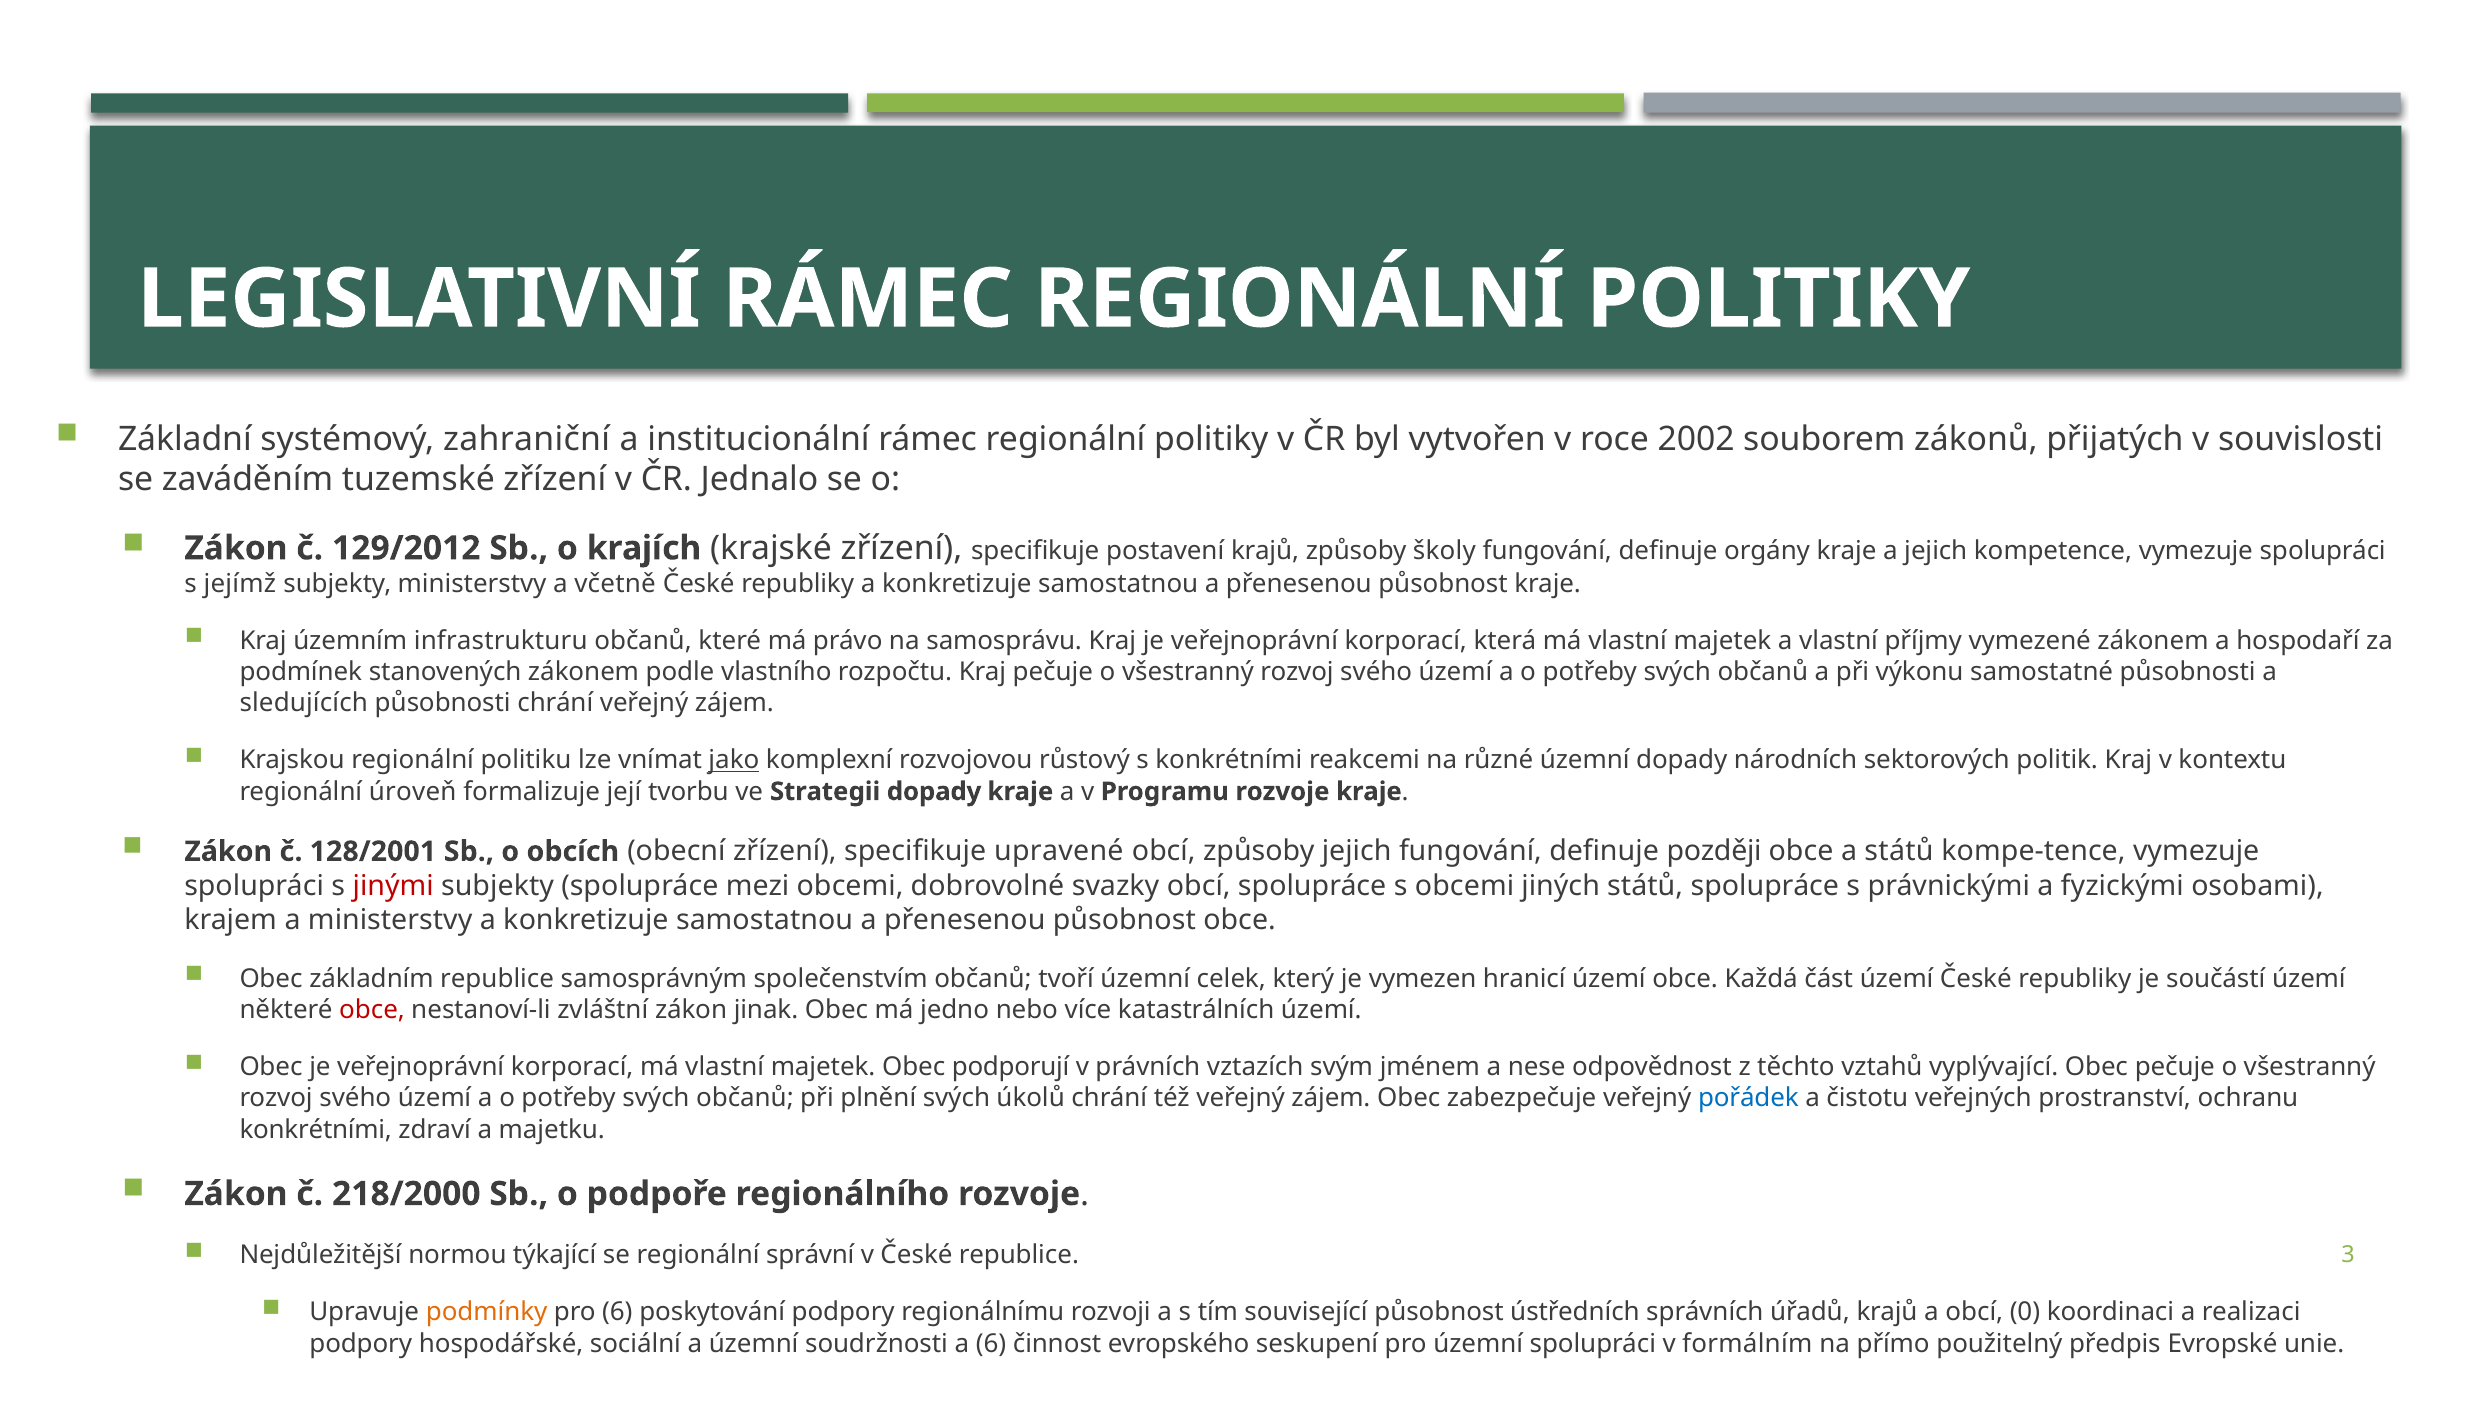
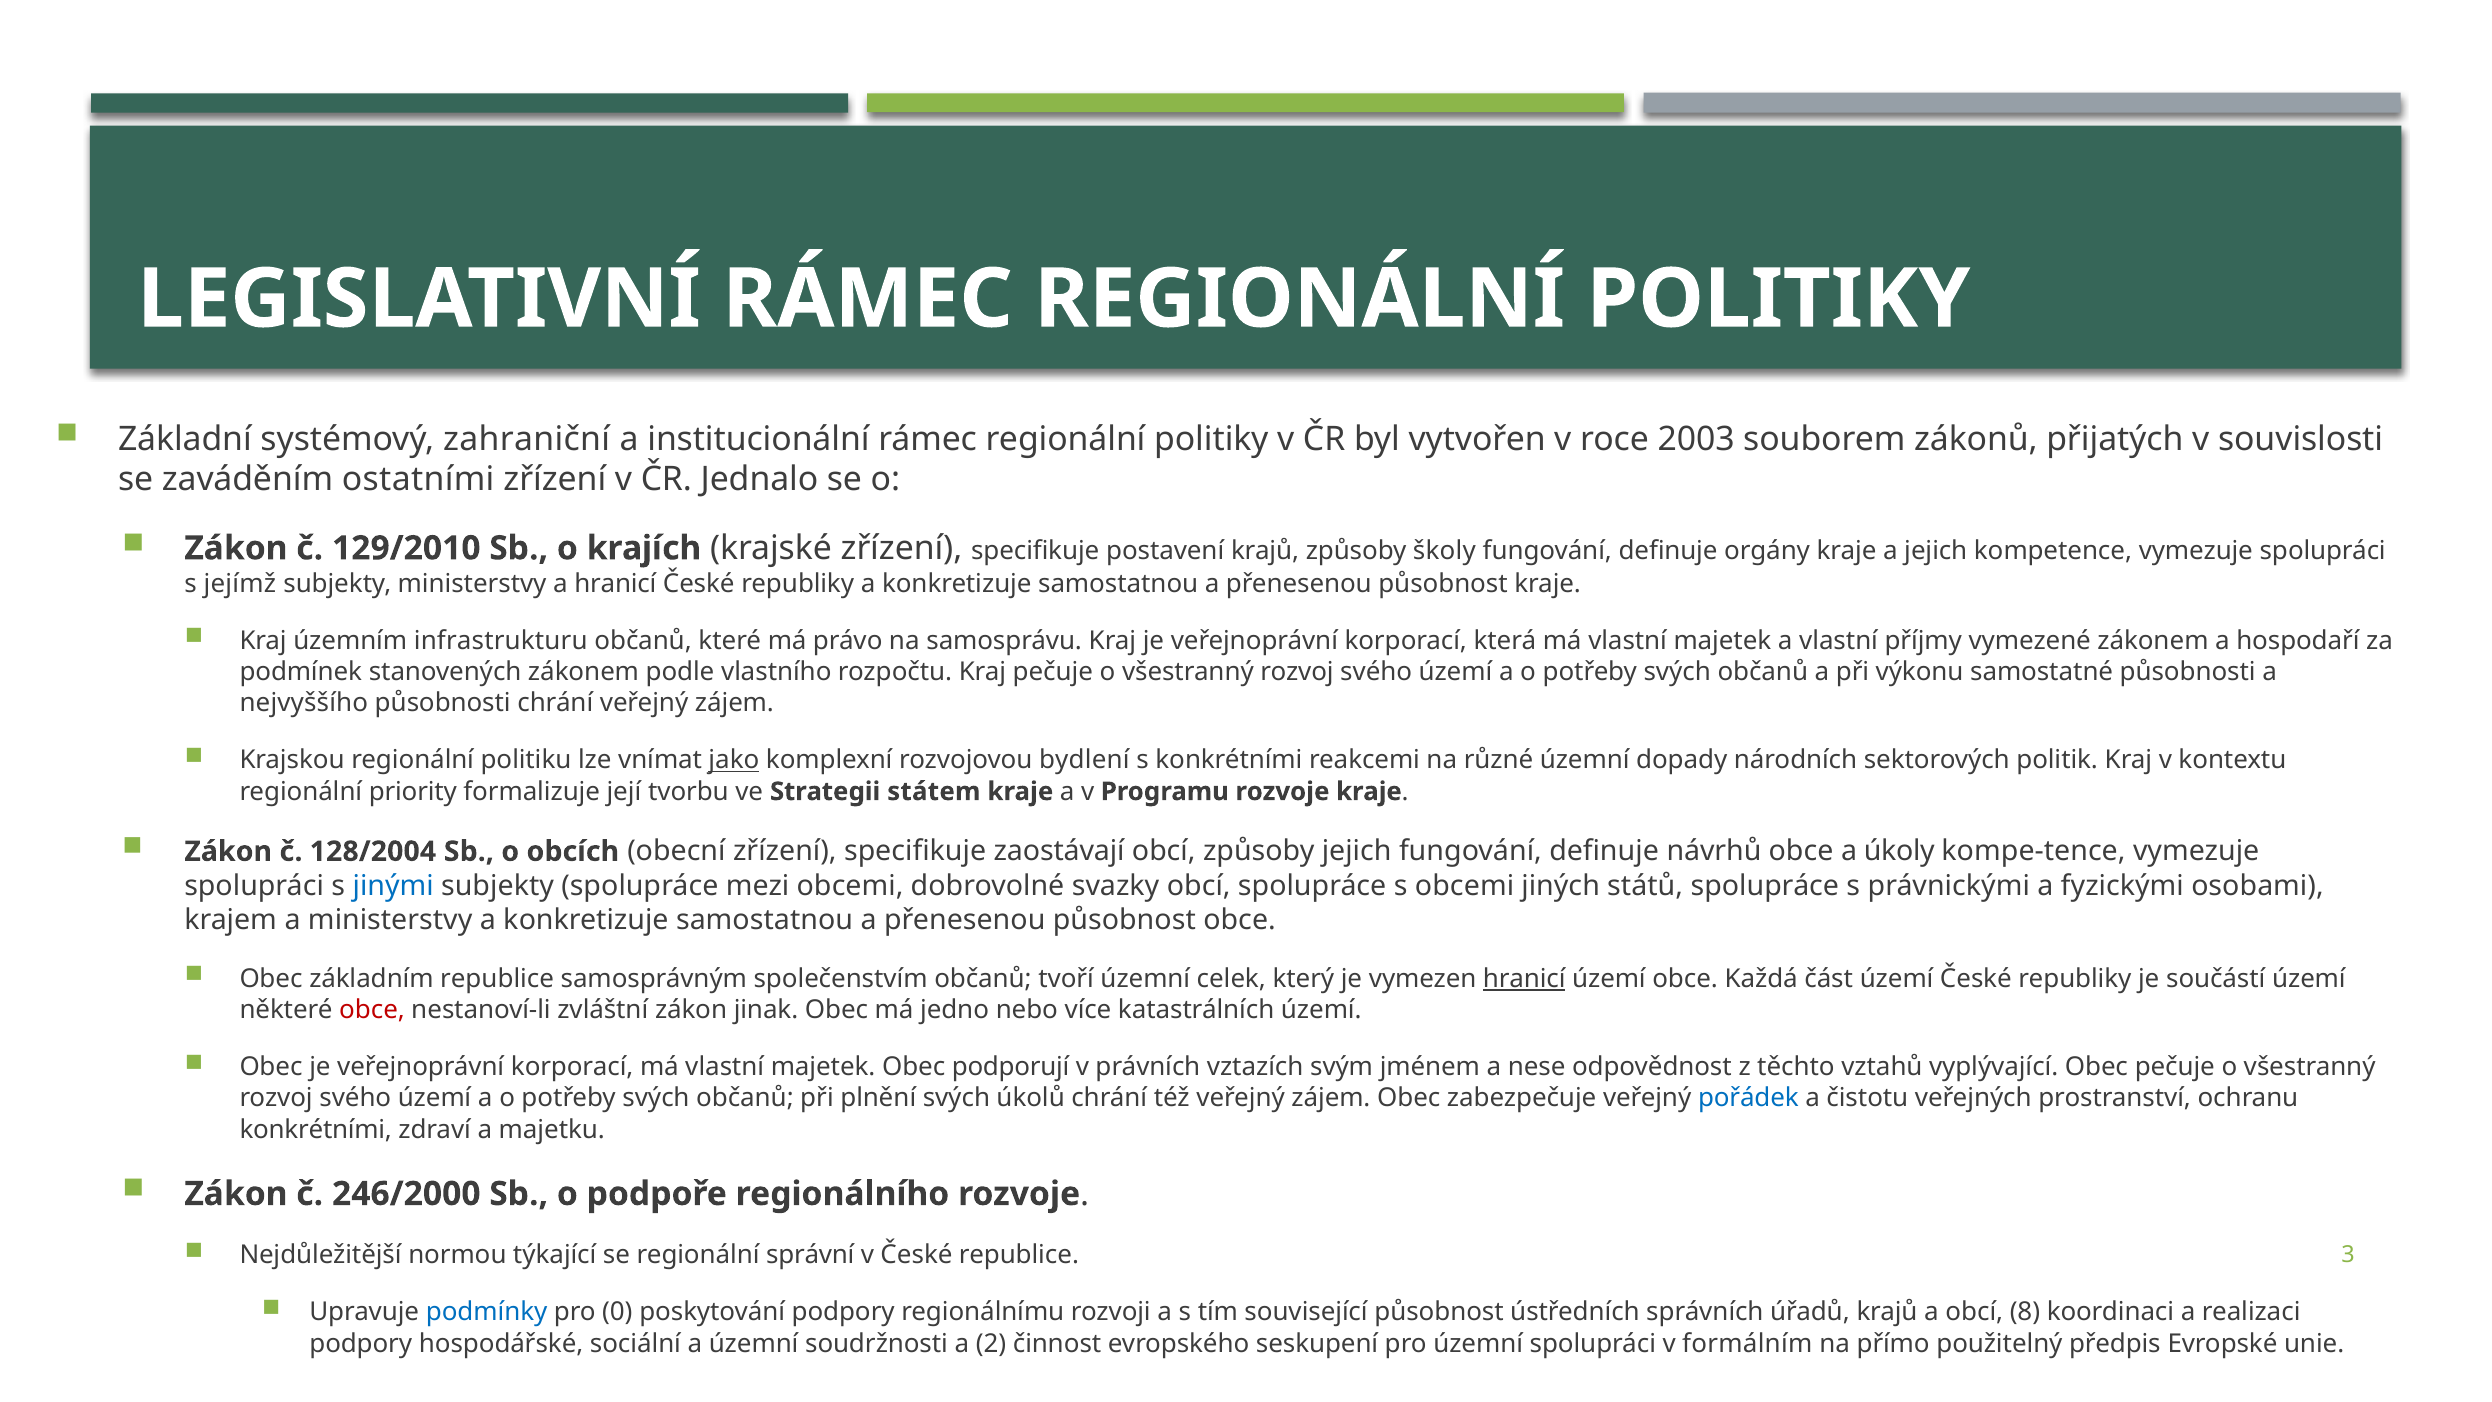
2002: 2002 -> 2003 (1696, 439)
tuzemské: tuzemské -> ostatními (418, 480)
129/2012: 129/2012 -> 129/2010 (406, 548)
a včetně: včetně -> hranicí (615, 583)
sledujících: sledujících -> nejvyššího (304, 703)
růstový: růstový -> bydlení (1084, 760)
úroveň: úroveň -> priority (413, 791)
Strategii dopady: dopady -> státem (934, 791)
128/2001: 128/2001 -> 128/2004 (373, 851)
upravené: upravené -> zaostávají (1059, 851)
později: později -> návrhů (1714, 851)
a států: států -> úkoly (1899, 851)
jinými colour: red -> blue (393, 886)
hranicí underline: none -> present (1524, 978)
218/2000: 218/2000 -> 246/2000 (406, 1194)
podmínky colour: orange -> blue (487, 1312)
pro 6: 6 -> 0 (617, 1312)
0: 0 -> 8 (2025, 1312)
a 6: 6 -> 2 (991, 1343)
